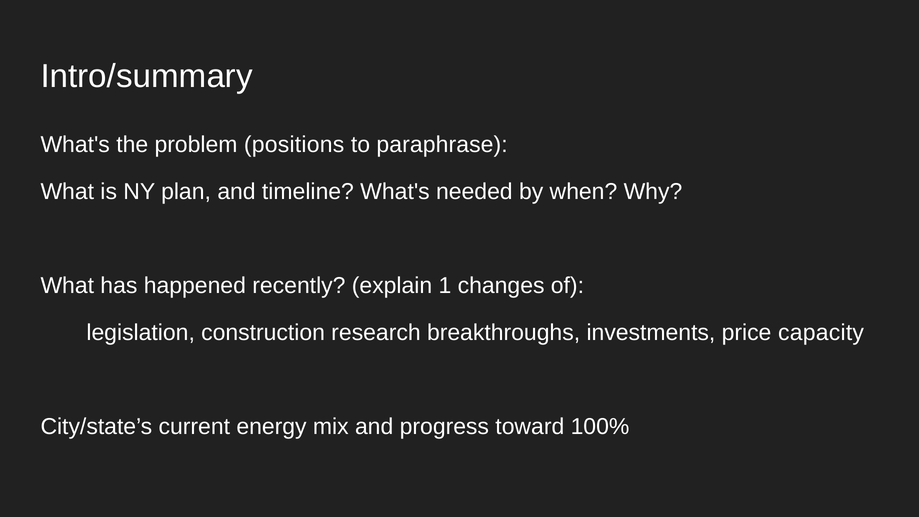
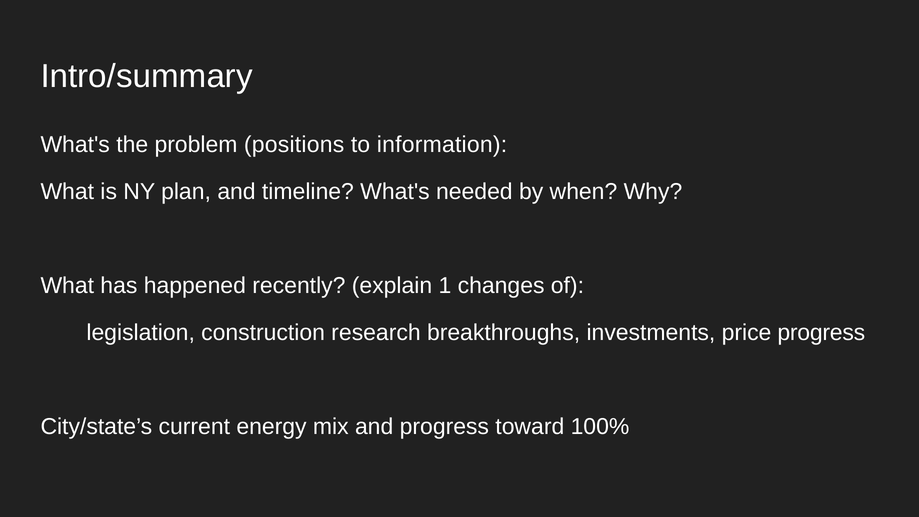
paraphrase: paraphrase -> information (442, 145)
price capacity: capacity -> progress (821, 333)
